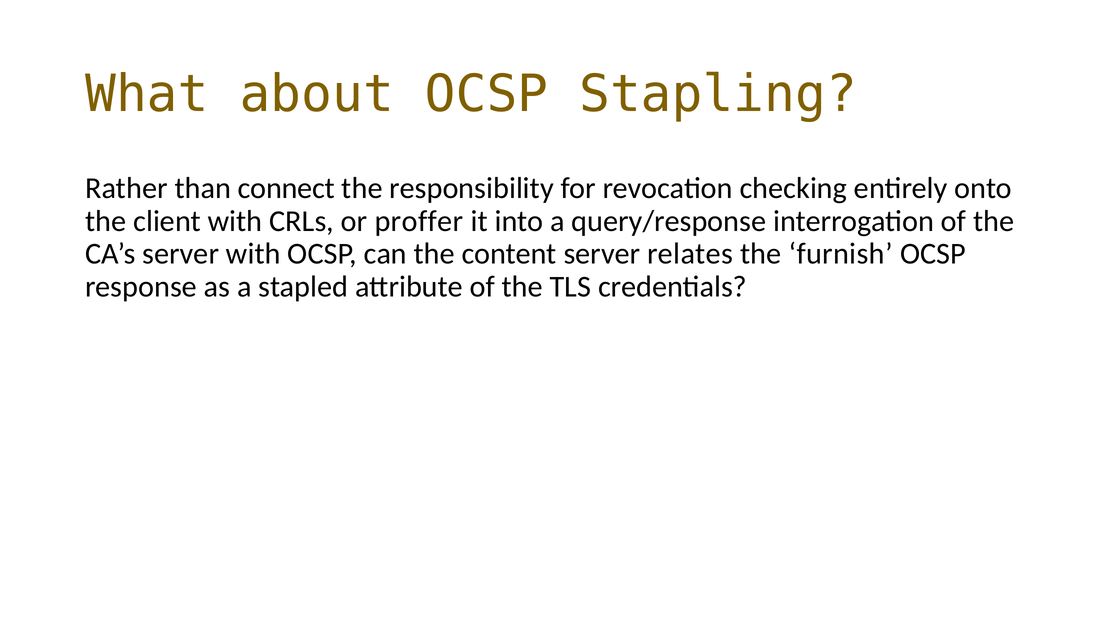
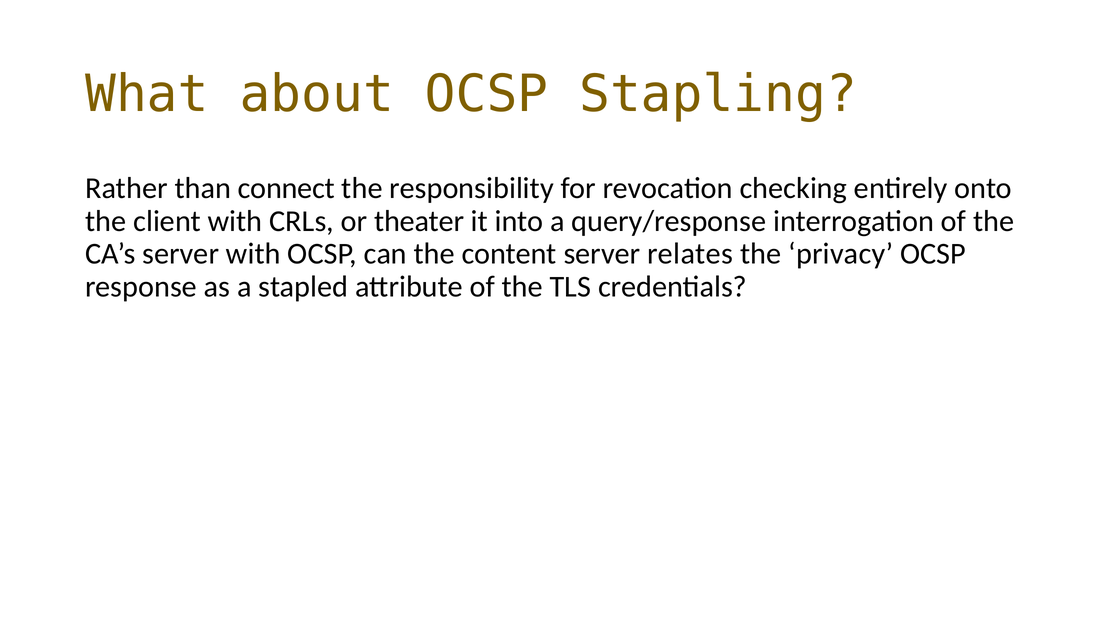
proffer: proffer -> theater (419, 221)
furnish: furnish -> privacy (841, 254)
